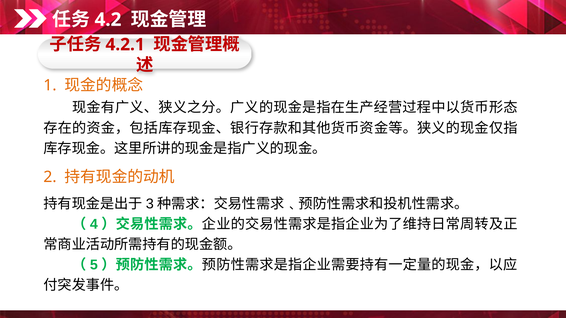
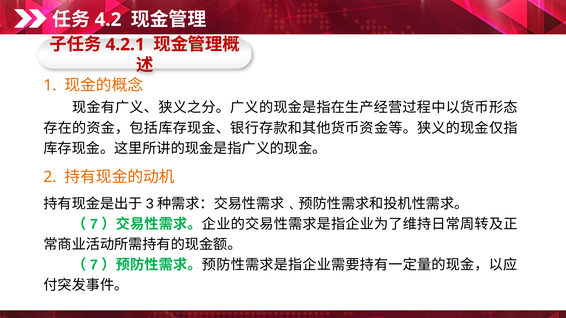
4: 4 -> 7 (94, 224)
5: 5 -> 7 (94, 265)
